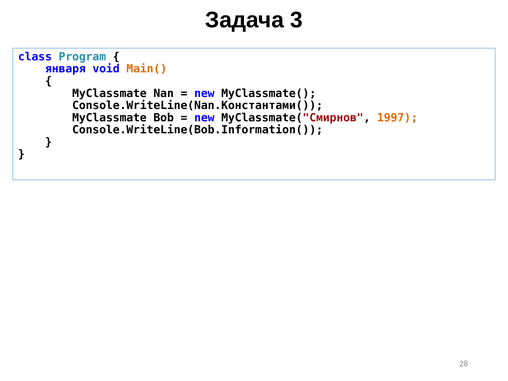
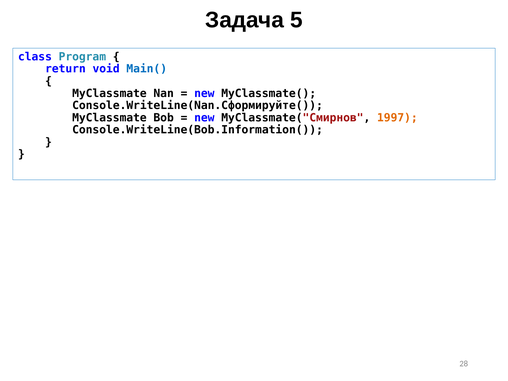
3: 3 -> 5 (296, 20)
января: января -> return (65, 69)
Main( colour: orange -> blue (147, 69)
Console.WriteLine(Nan.Константами(: Console.WriteLine(Nan.Константами( -> Console.WriteLine(Nan.Сформируйте( (198, 105)
